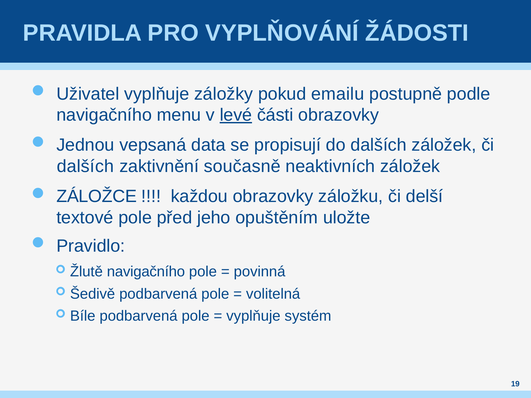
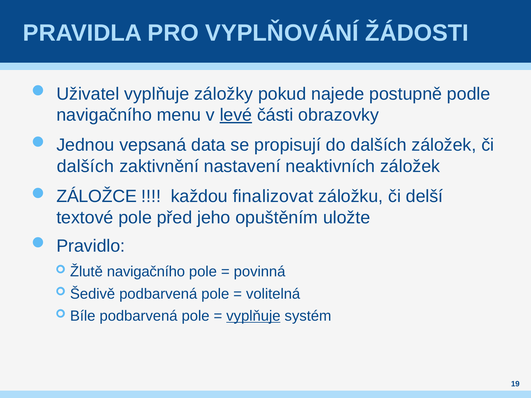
emailu: emailu -> najede (338, 94)
současně: současně -> nastavení (242, 166)
každou obrazovky: obrazovky -> finalizovat (273, 197)
vyplňuje underline: none -> present (253, 316)
